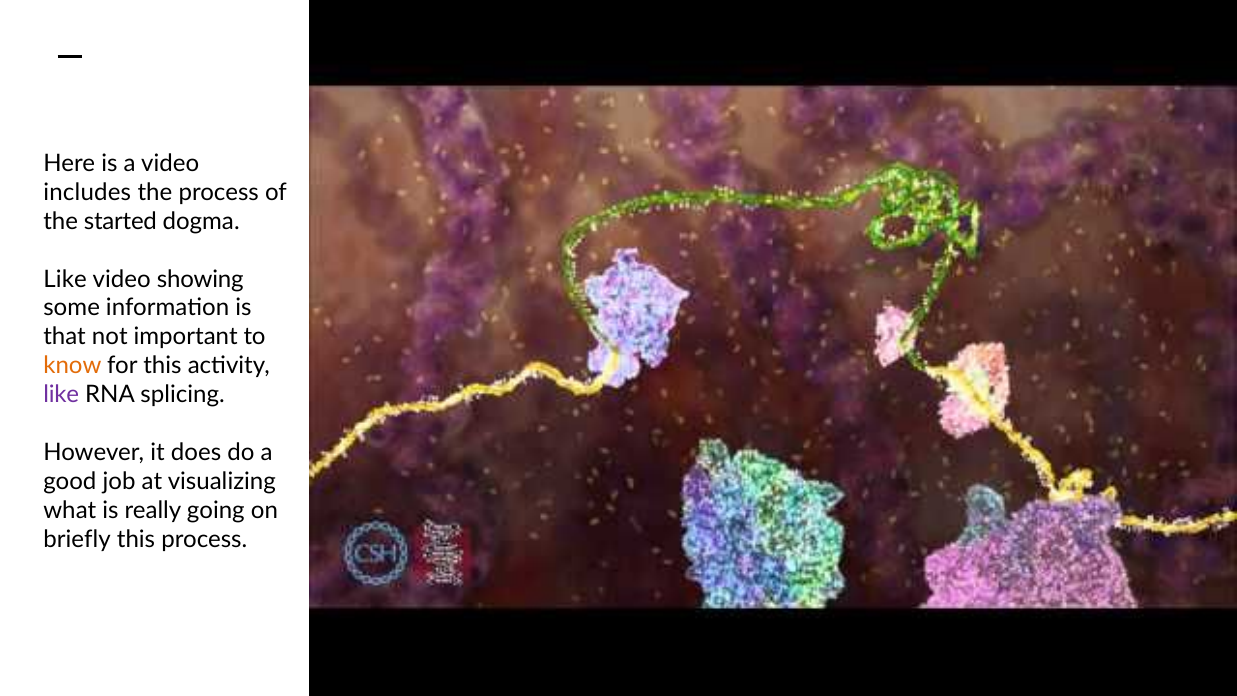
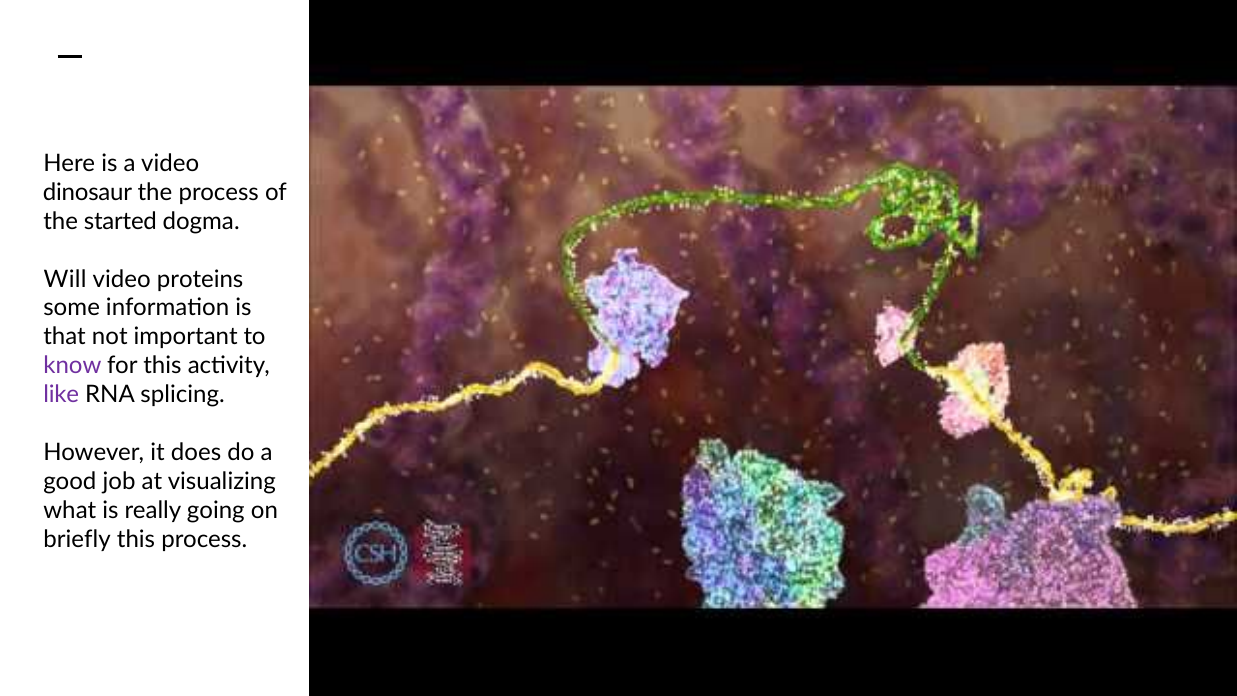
includes: includes -> dinosaur (87, 192)
Like: Like -> Will (65, 279)
showing: showing -> proteins (200, 279)
know colour: orange -> purple (72, 366)
